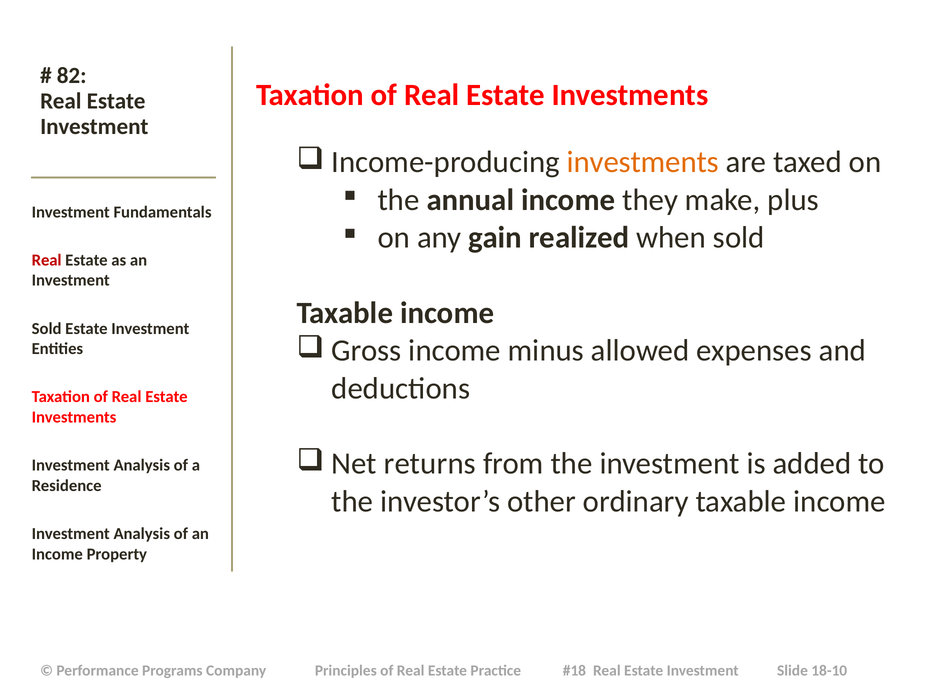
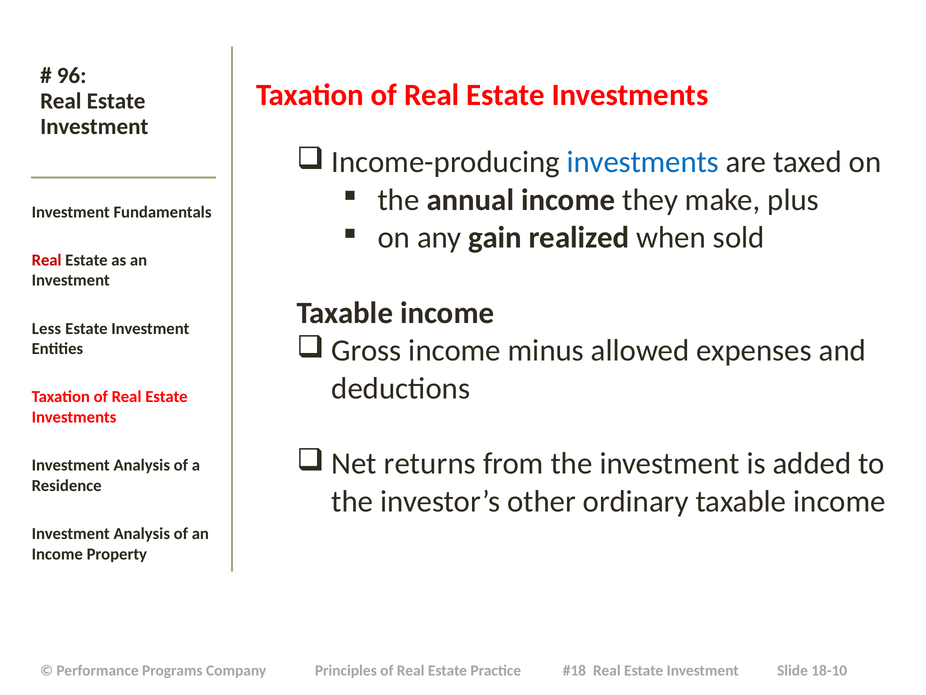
82: 82 -> 96 (72, 75)
investments colour: orange -> blue (643, 162)
Sold: Sold -> Less (47, 328)
